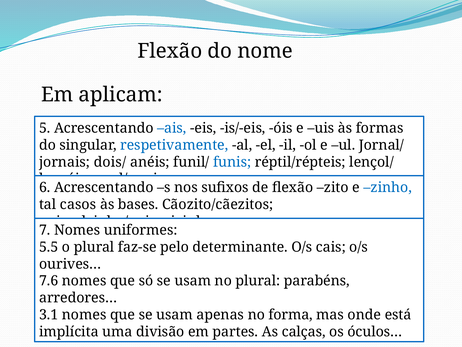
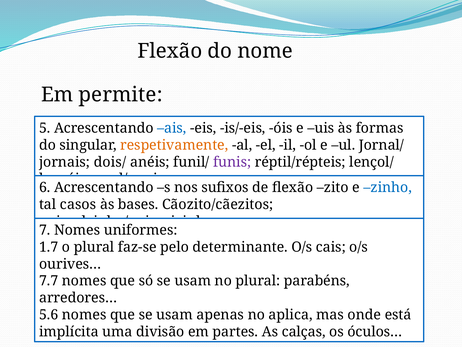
aplicam: aplicam -> permite (121, 95)
respetivamente colour: blue -> orange (174, 145)
funis colour: blue -> purple (232, 162)
5.5: 5.5 -> 1.7 (49, 247)
7.6: 7.6 -> 7.7 (49, 281)
3.1: 3.1 -> 5.6 (49, 314)
forma: forma -> aplica (291, 314)
